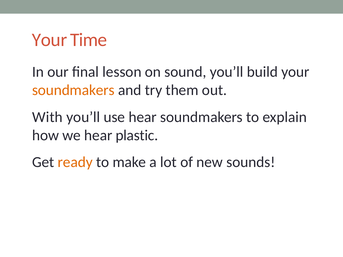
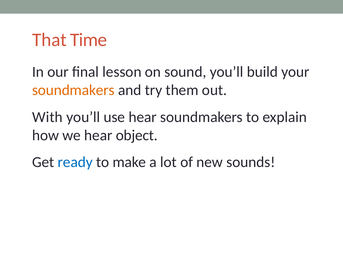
Your: Your -> That (49, 40)
plastic: plastic -> object (137, 135)
ready colour: orange -> blue (75, 162)
